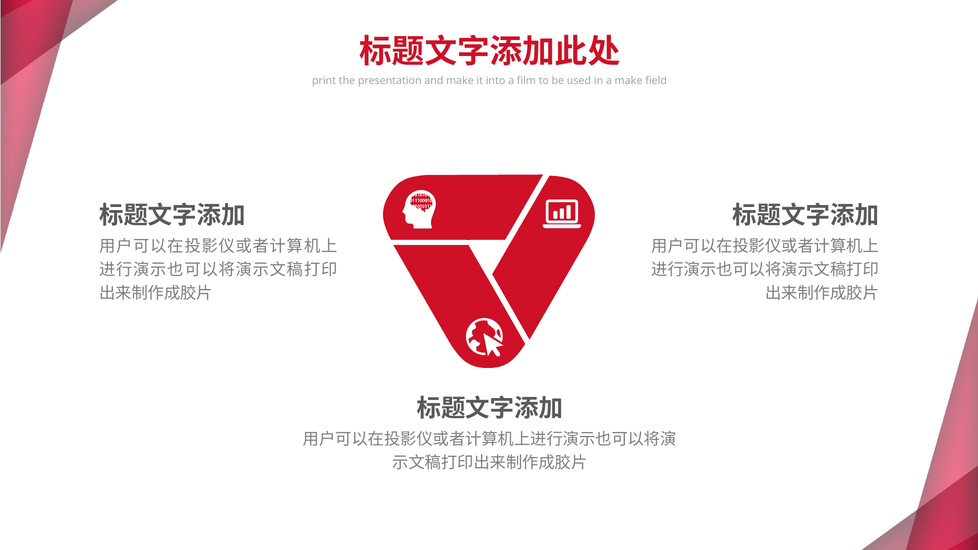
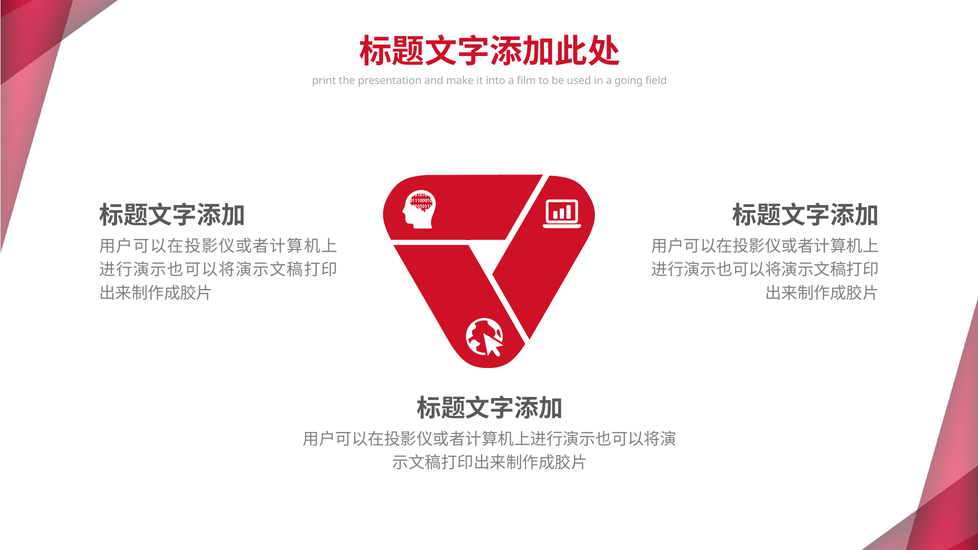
a make: make -> going (629, 81)
